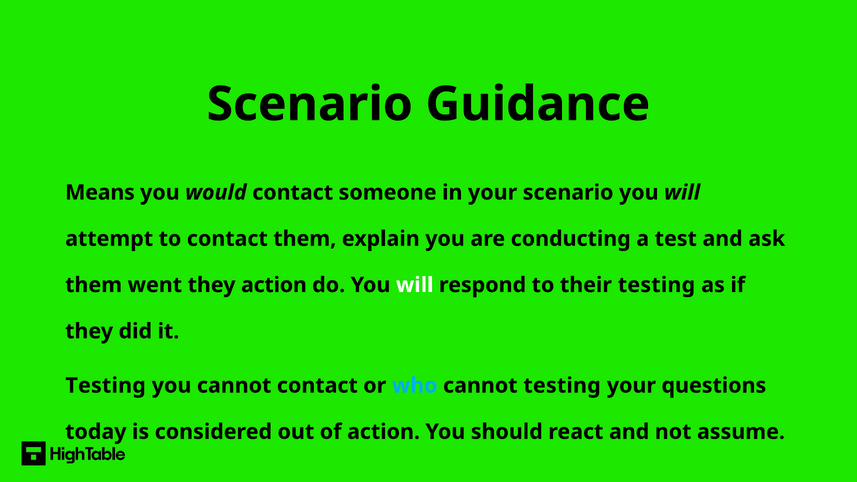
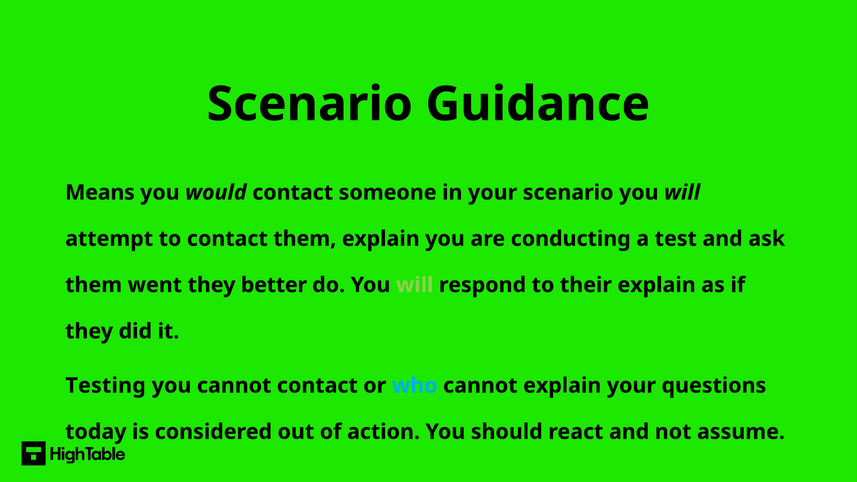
they action: action -> better (274, 285)
will colour: white -> light green (415, 285)
their testing: testing -> explain (657, 285)
cannot testing: testing -> explain (562, 386)
